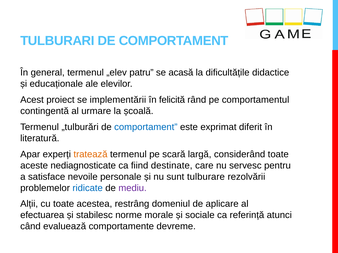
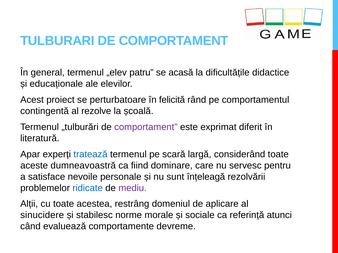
implementării: implementării -> perturbatoare (118, 100)
urmare: urmare -> rezolve (96, 111)
comportament colour: blue -> purple (146, 127)
tratează colour: orange -> blue (91, 154)
nediagnosticate: nediagnosticate -> dumneavoastră (83, 166)
destinate: destinate -> dominare (172, 166)
tulburare: tulburare -> înțeleagă (206, 177)
efectuarea: efectuarea -> sinucidere (42, 216)
